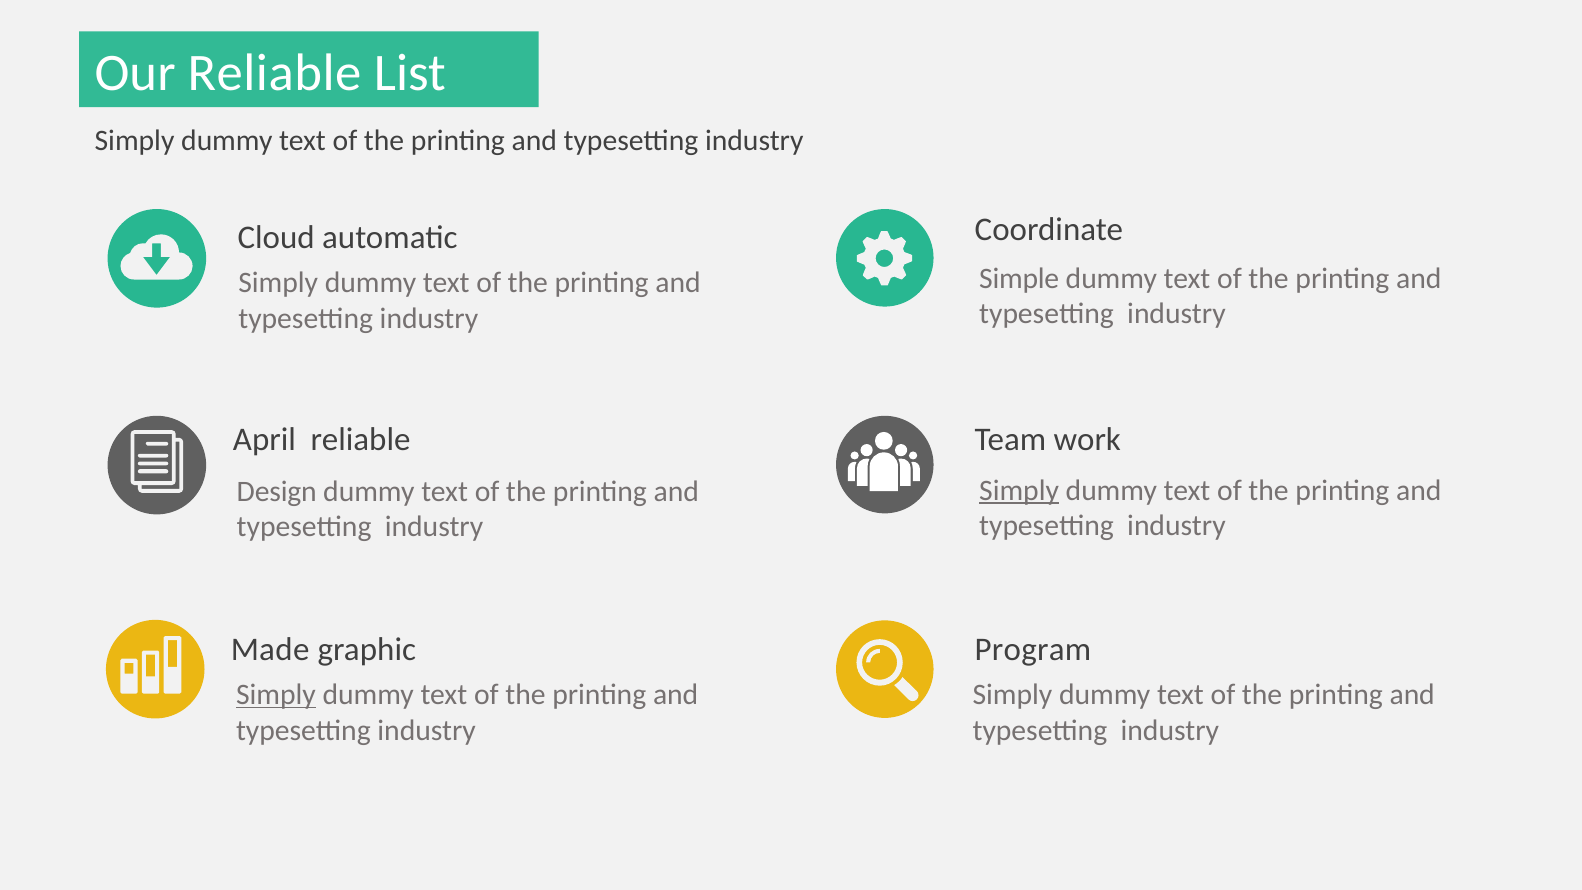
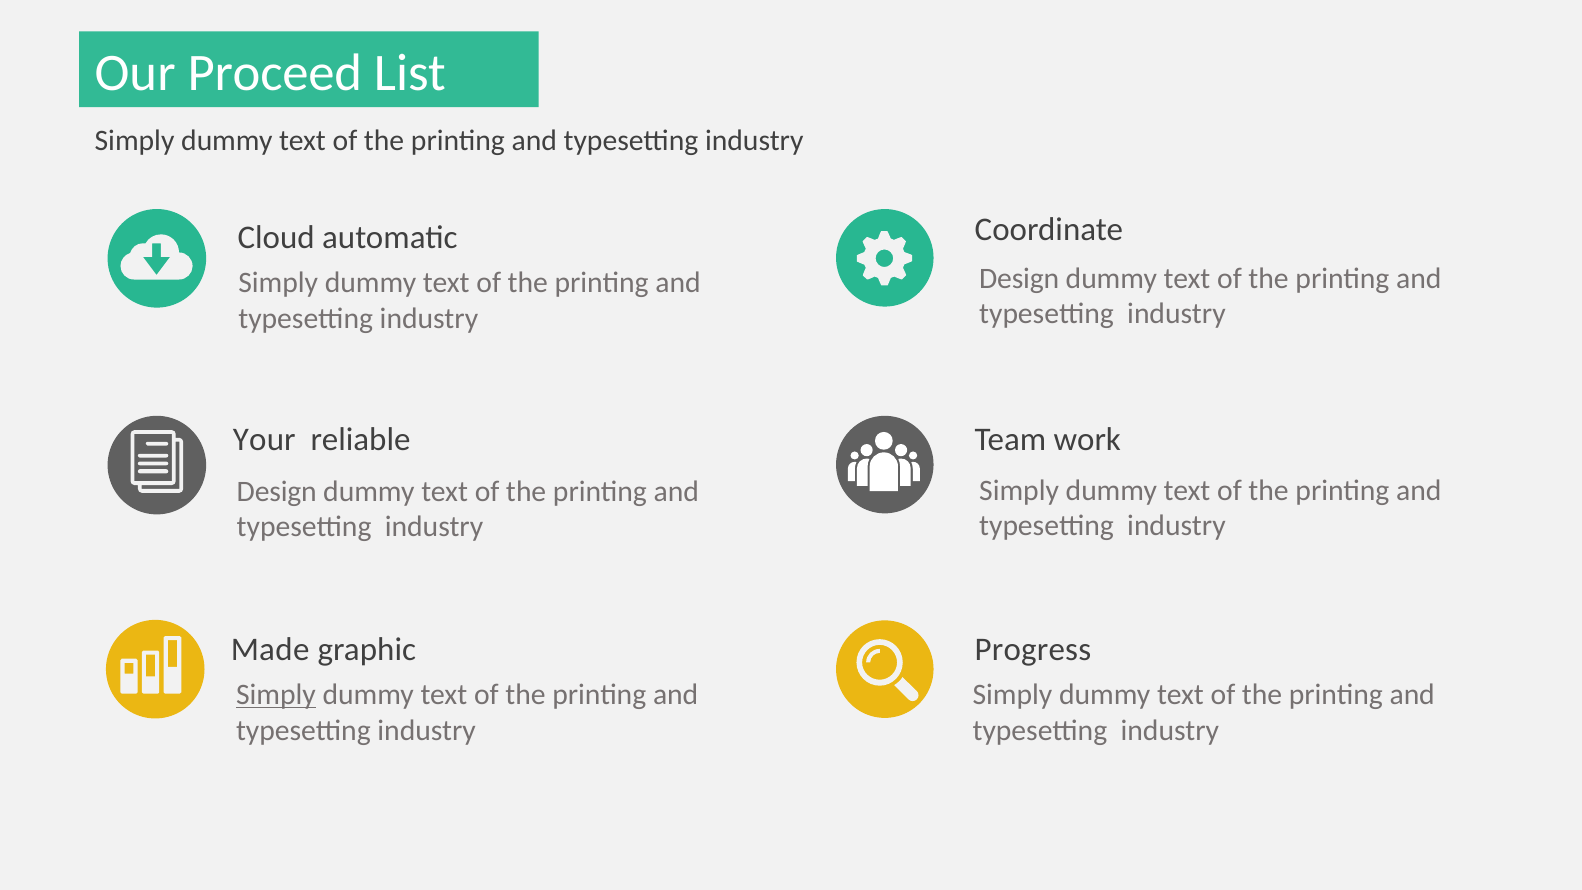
Our Reliable: Reliable -> Proceed (275, 73)
Simple: Simple -> Design (1019, 279)
April: April -> Your (264, 439)
Simply underline: present -> none (1019, 490)
Program: Program -> Progress (1033, 650)
